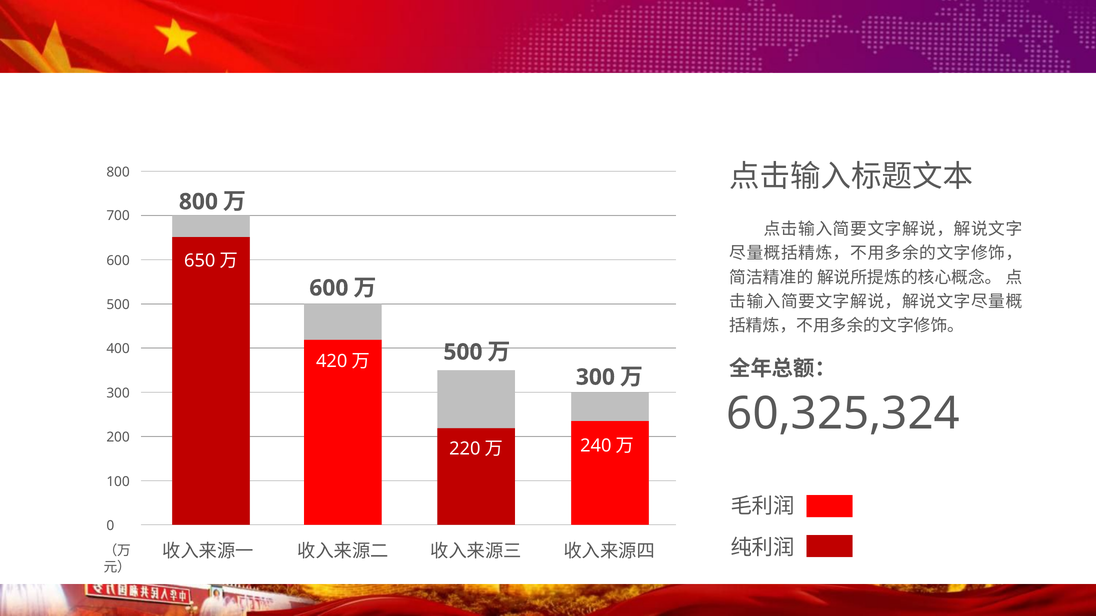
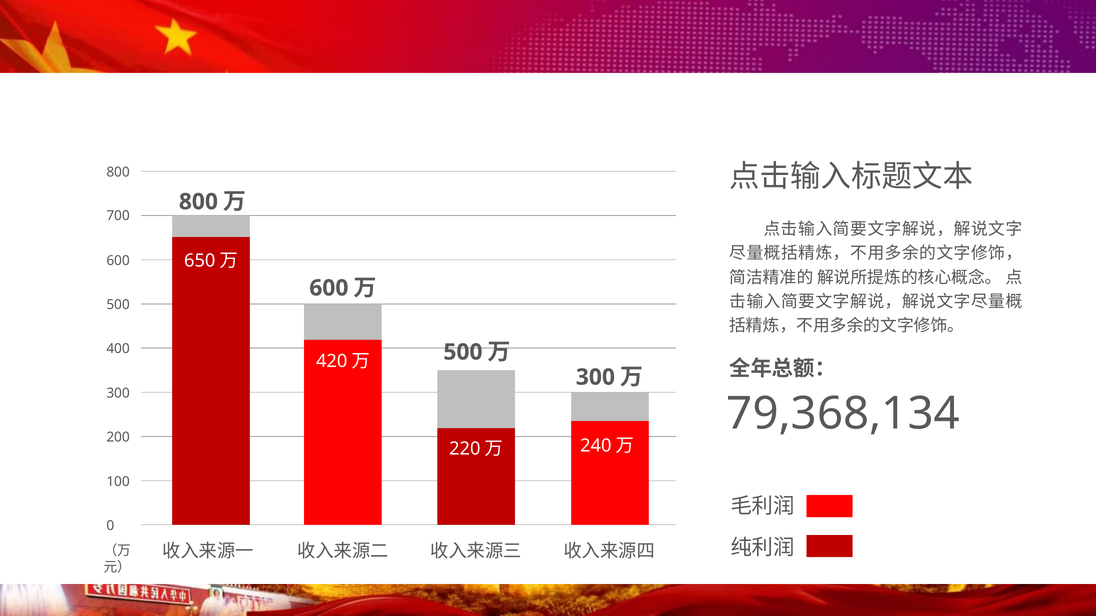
60,325,324: 60,325,324 -> 79,368,134 (843, 414)
